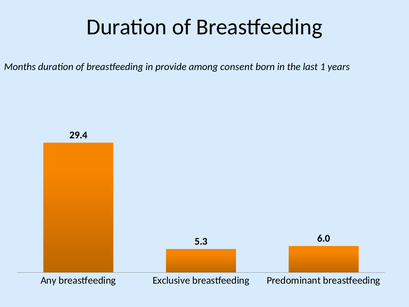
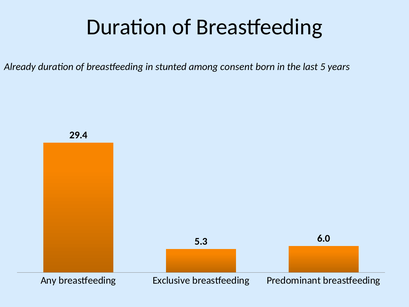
Months: Months -> Already (20, 67)
provide: provide -> stunted (171, 67)
1: 1 -> 5 (323, 67)
